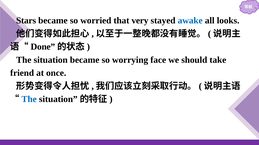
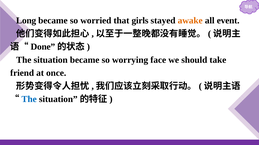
Stars: Stars -> Long (26, 21)
very: very -> girls (140, 21)
awake colour: blue -> orange (190, 21)
looks: looks -> event (228, 21)
